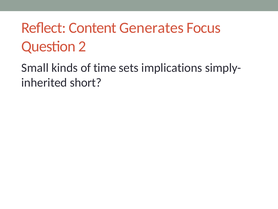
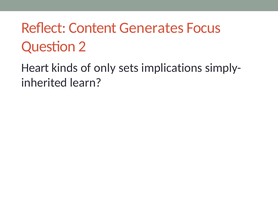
Small: Small -> Heart (35, 68)
time: time -> only (105, 68)
short: short -> learn (86, 82)
